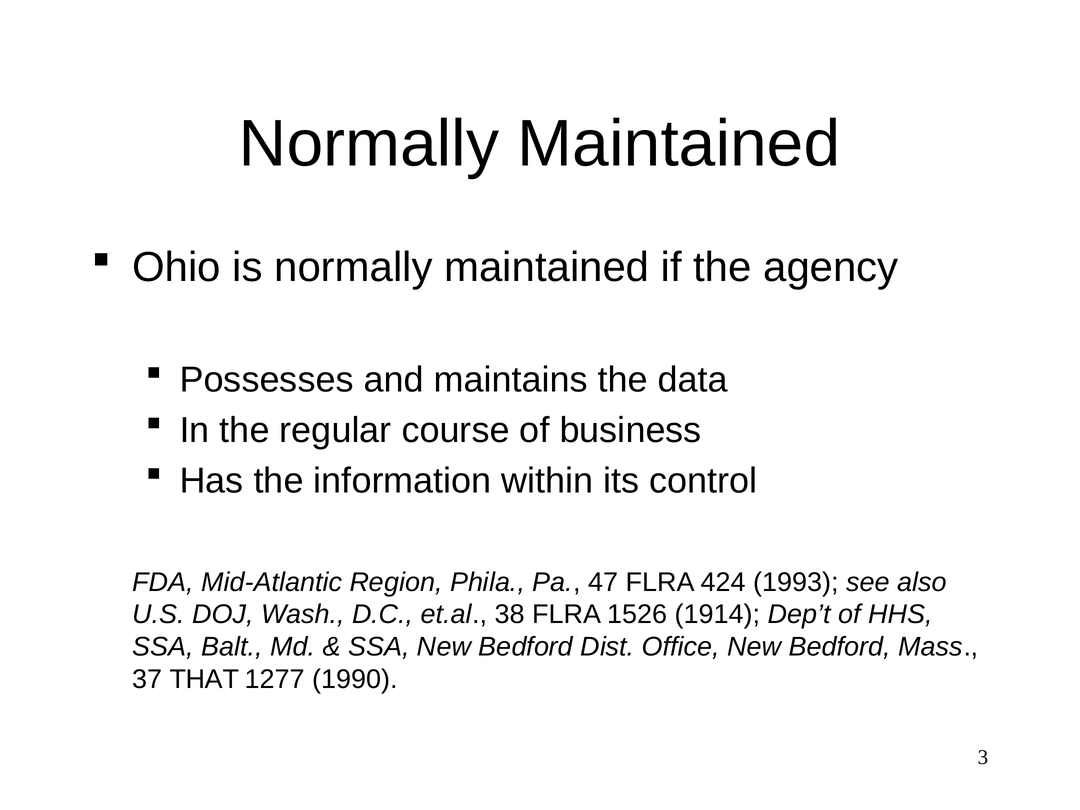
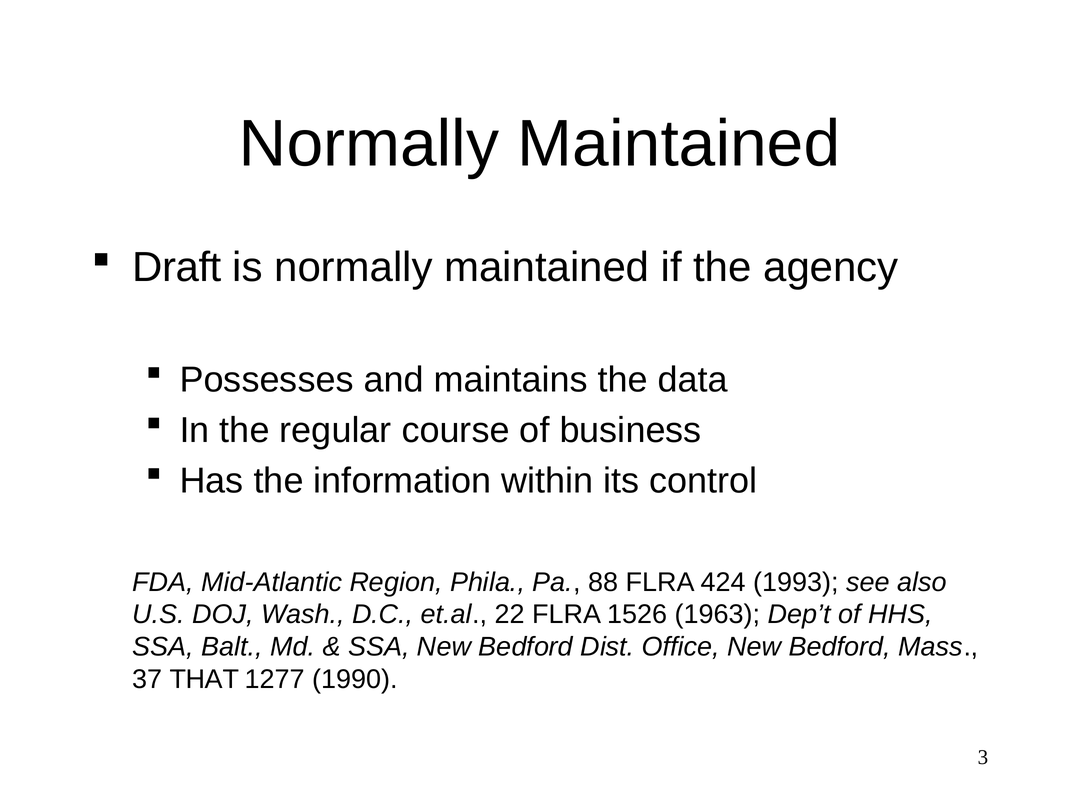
Ohio: Ohio -> Draft (177, 268)
47: 47 -> 88 (603, 582)
38: 38 -> 22 (510, 615)
1914: 1914 -> 1963 (717, 615)
